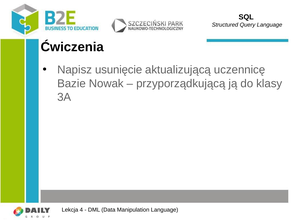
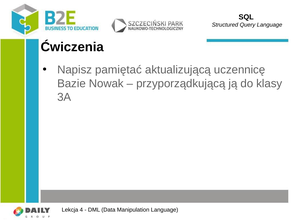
usunięcie: usunięcie -> pamiętać (119, 70)
